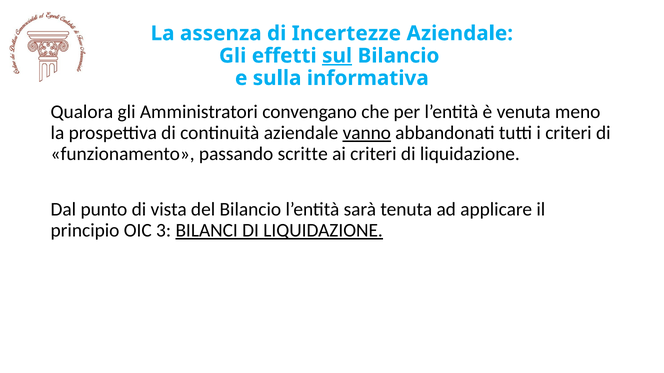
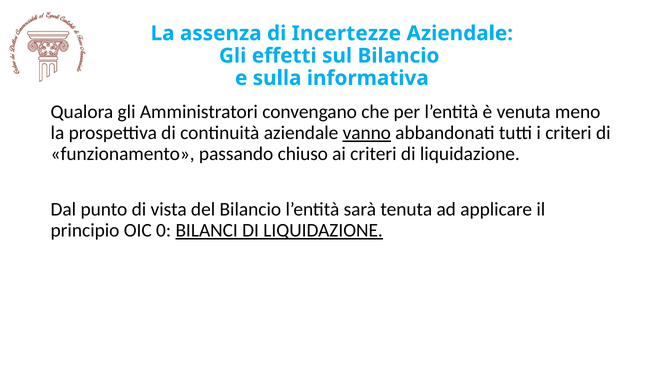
sul underline: present -> none (337, 56)
scritte: scritte -> chiuso (303, 154)
3: 3 -> 0 (164, 231)
